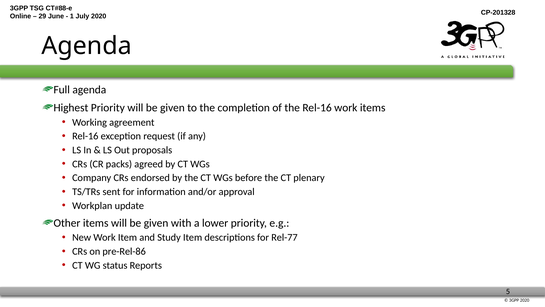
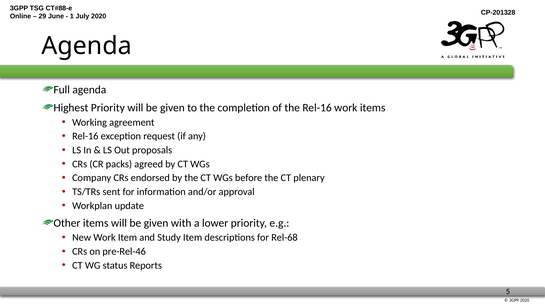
Rel-77: Rel-77 -> Rel-68 (284, 237)
pre-Rel-86: pre-Rel-86 -> pre-Rel-46 (124, 251)
